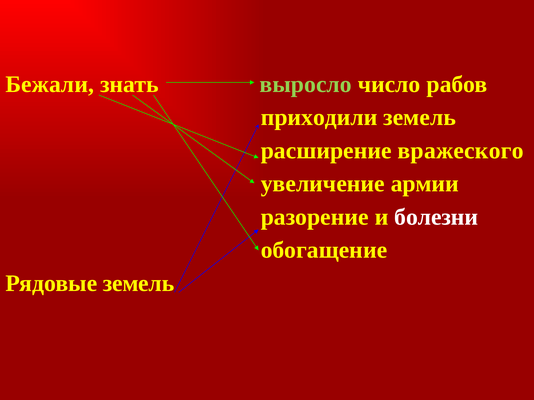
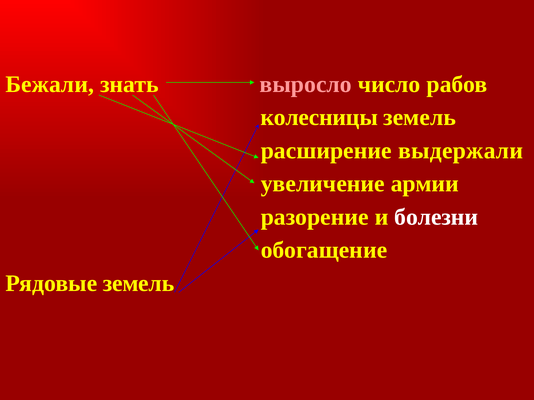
выросло colour: light green -> pink (306, 84)
приходили: приходили -> колесницы (319, 118)
вражеского: вражеского -> выдержали (461, 151)
